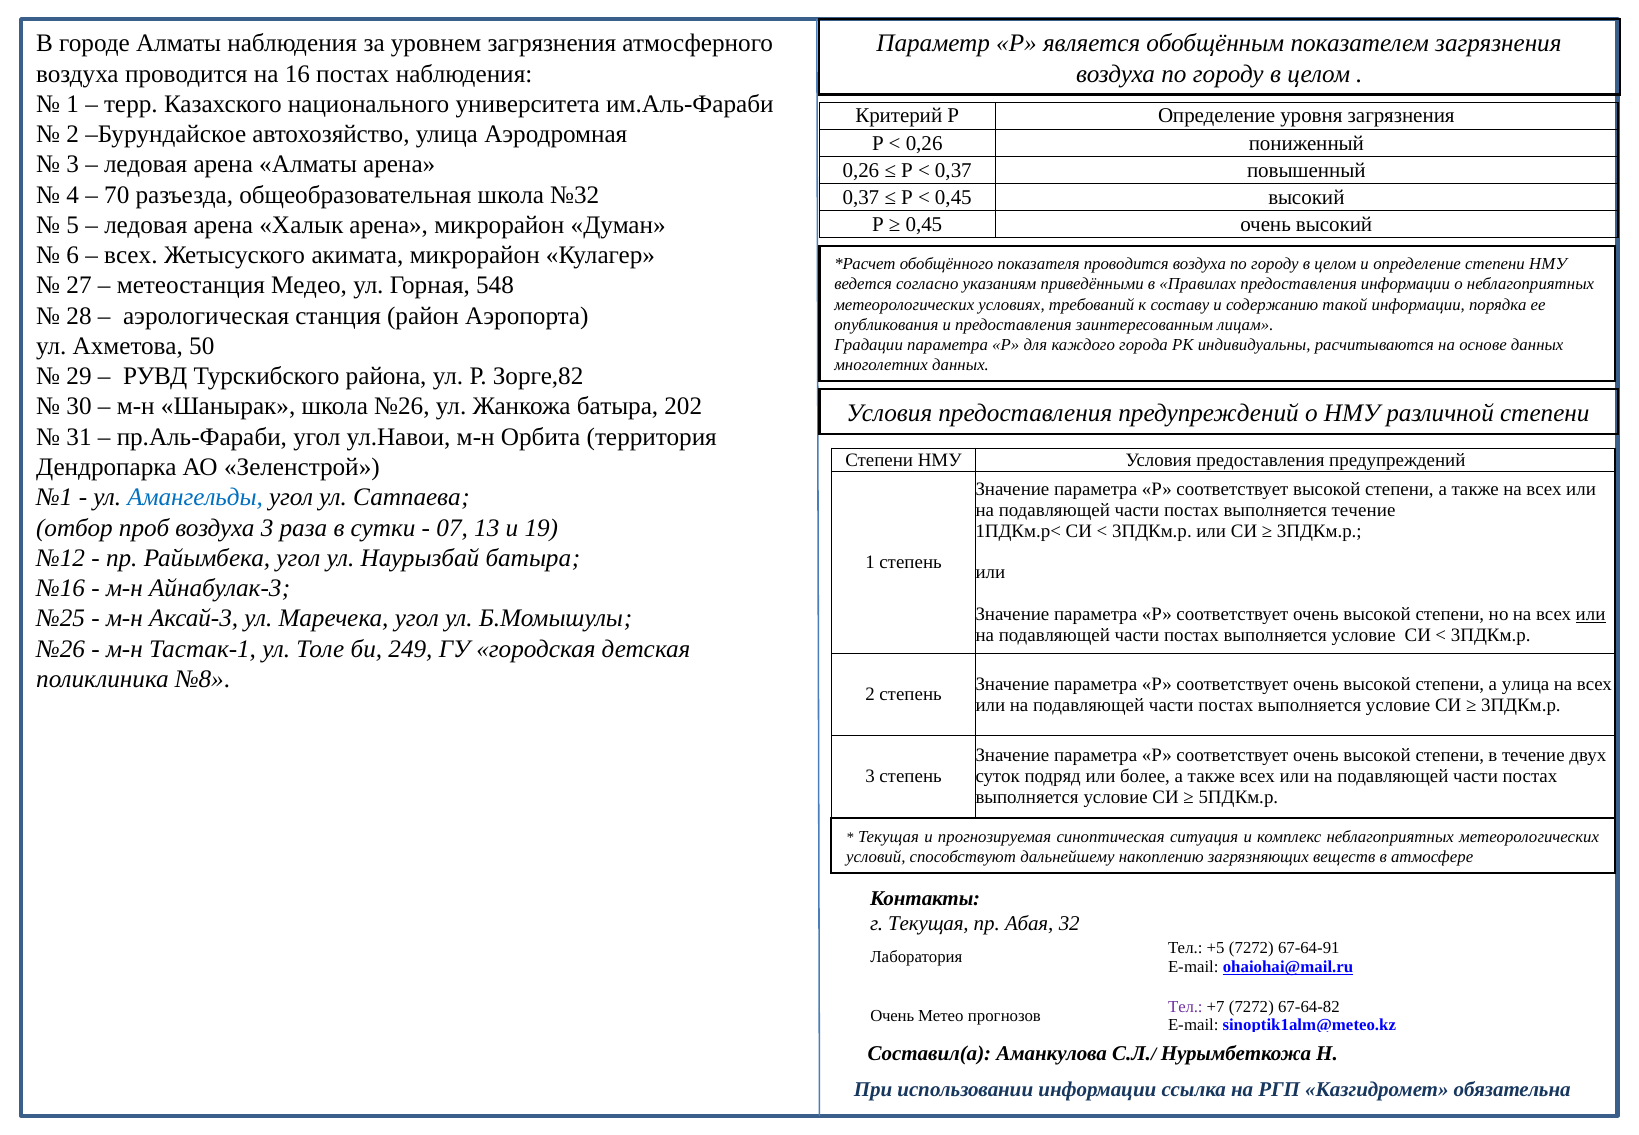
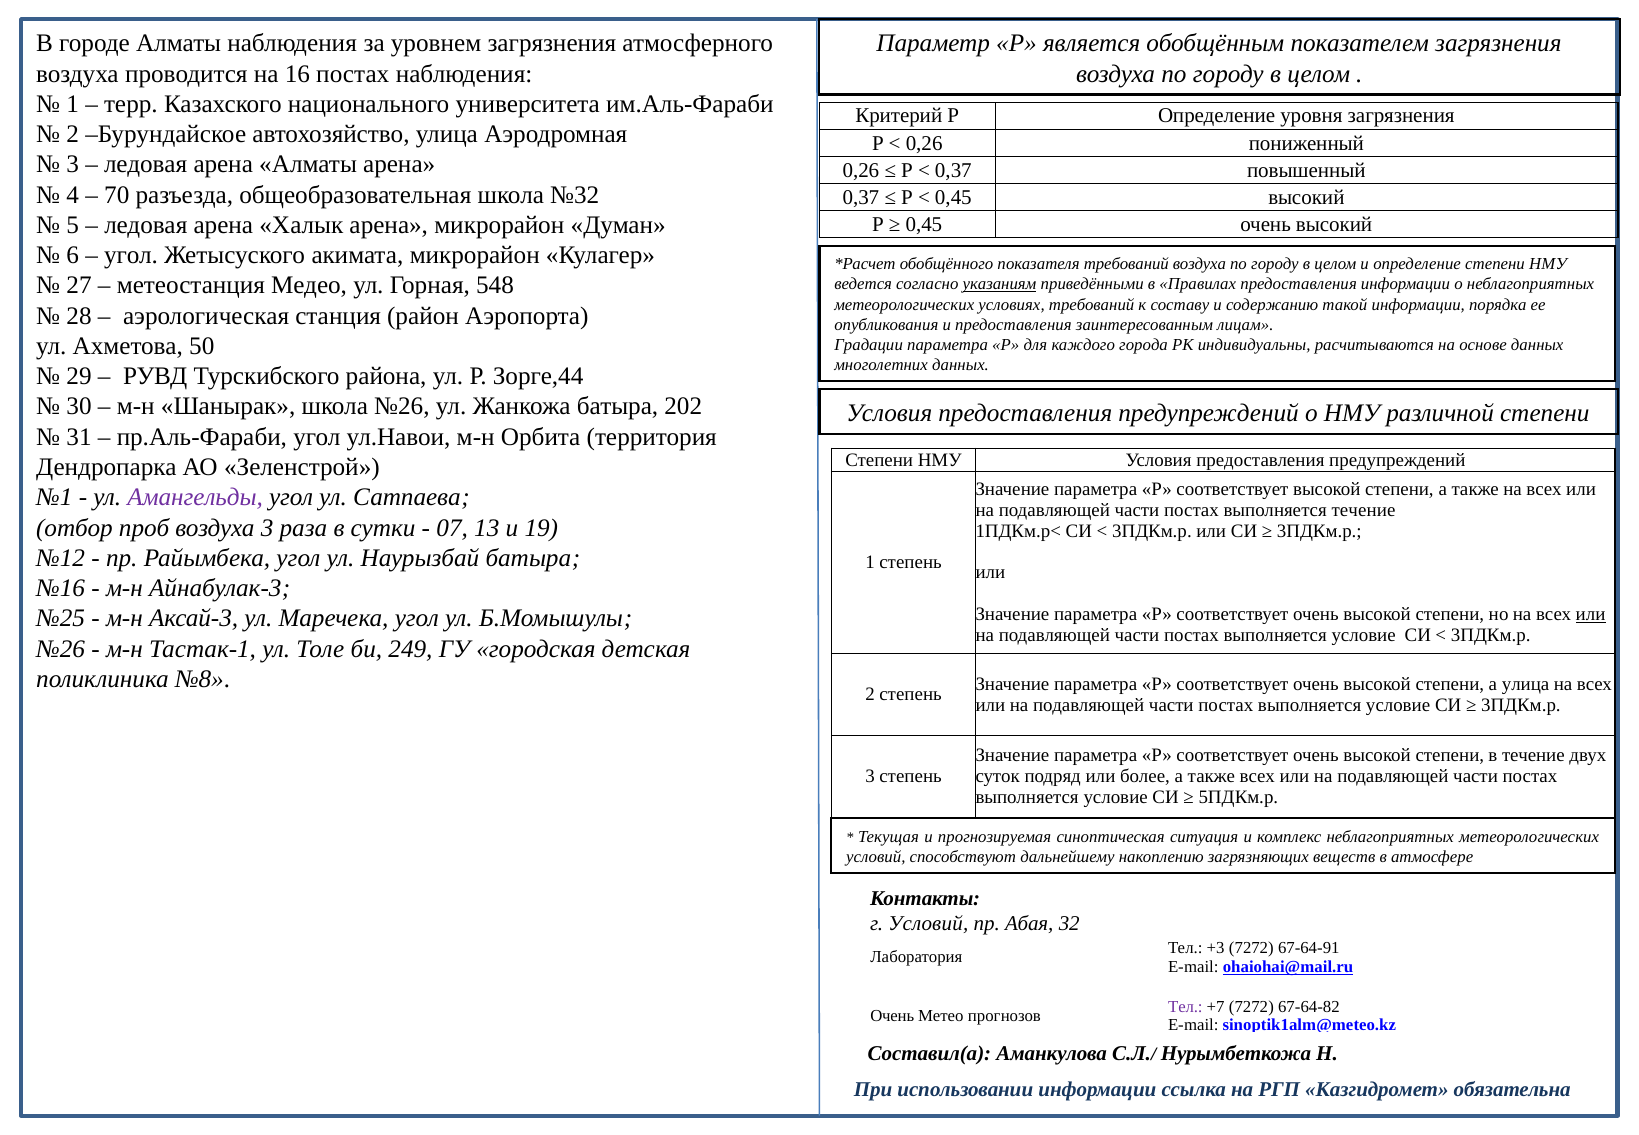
всех: всех -> угол (131, 255)
показателя проводится: проводится -> требований (1126, 264)
указаниям underline: none -> present (1000, 284)
Зорге,82: Зорге,82 -> Зорге,44 (538, 376)
Амангельды colour: blue -> purple (195, 497)
г Текущая: Текущая -> Условий (928, 924)
+5: +5 -> +3 (1216, 948)
